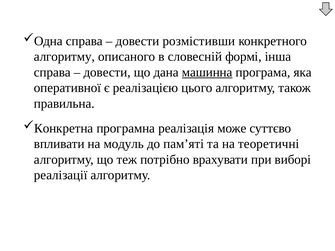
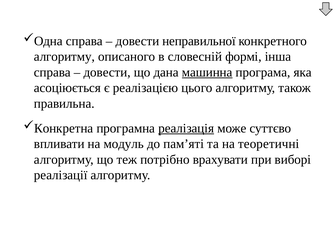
розмістивши: розмістивши -> неправильної (199, 41)
оперативної: оперативної -> асоціюється (67, 88)
реалізація underline: none -> present (186, 128)
